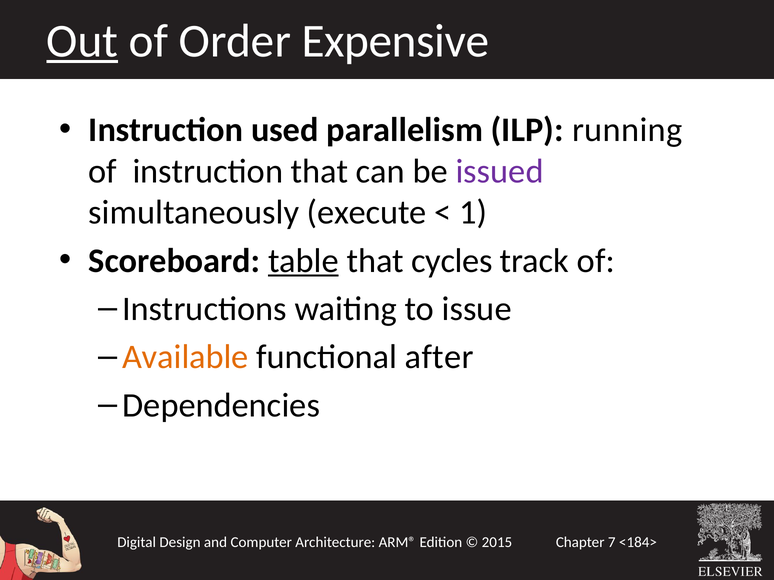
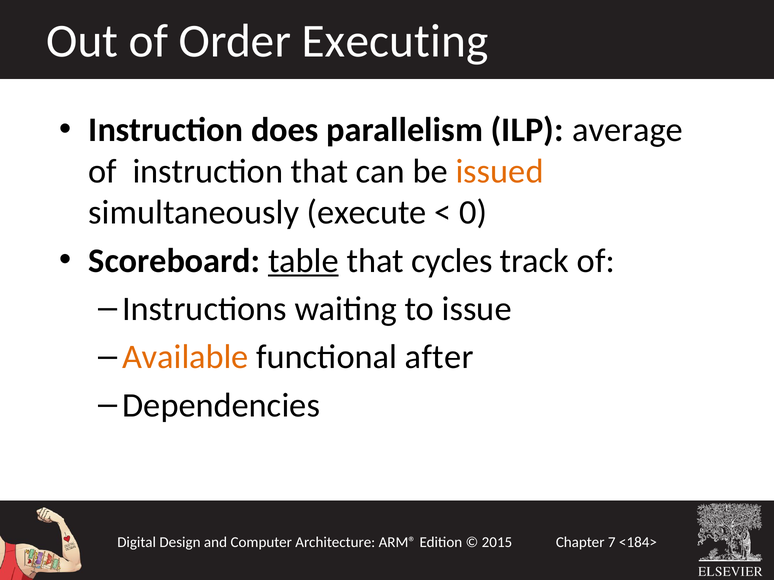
Out underline: present -> none (82, 41)
Expensive: Expensive -> Executing (395, 41)
used: used -> does (285, 130)
running: running -> average (627, 130)
issued colour: purple -> orange (500, 171)
1: 1 -> 0 (473, 213)
